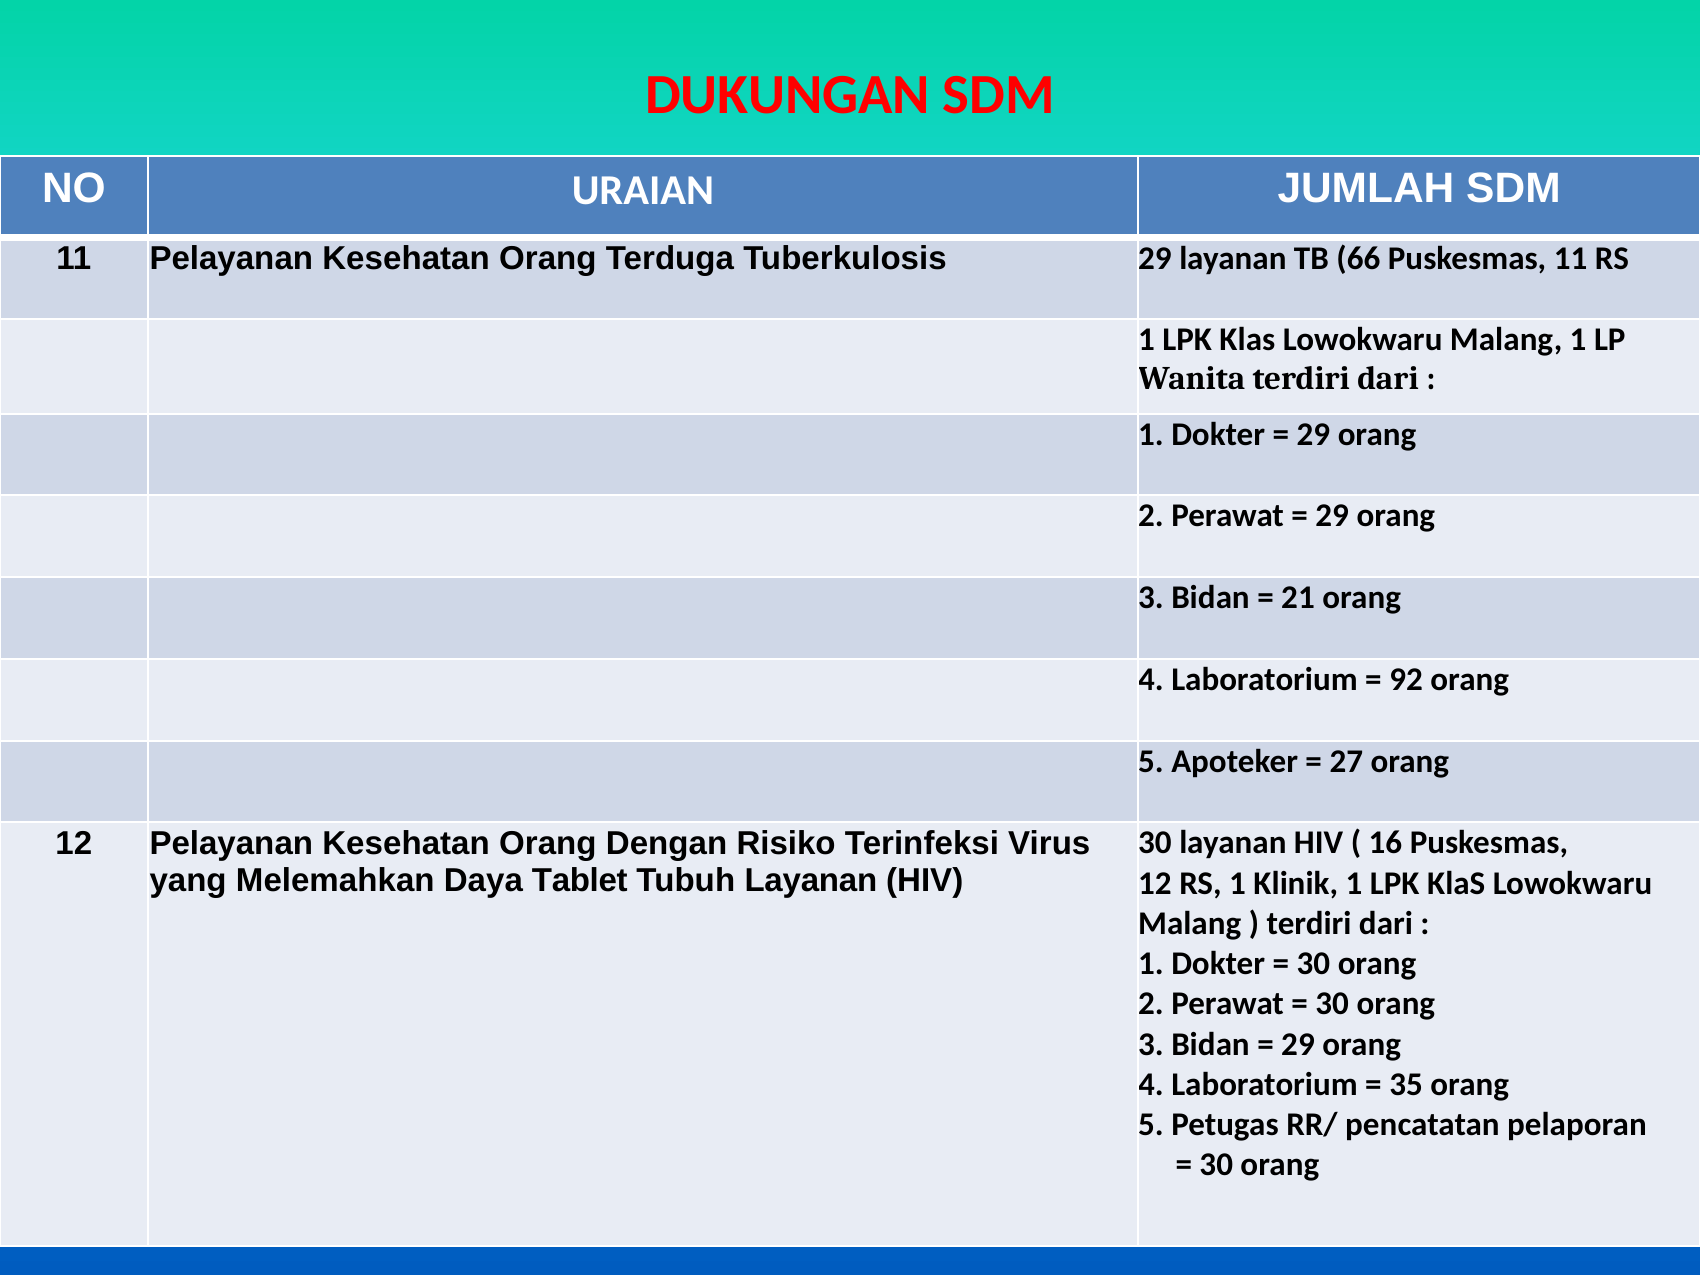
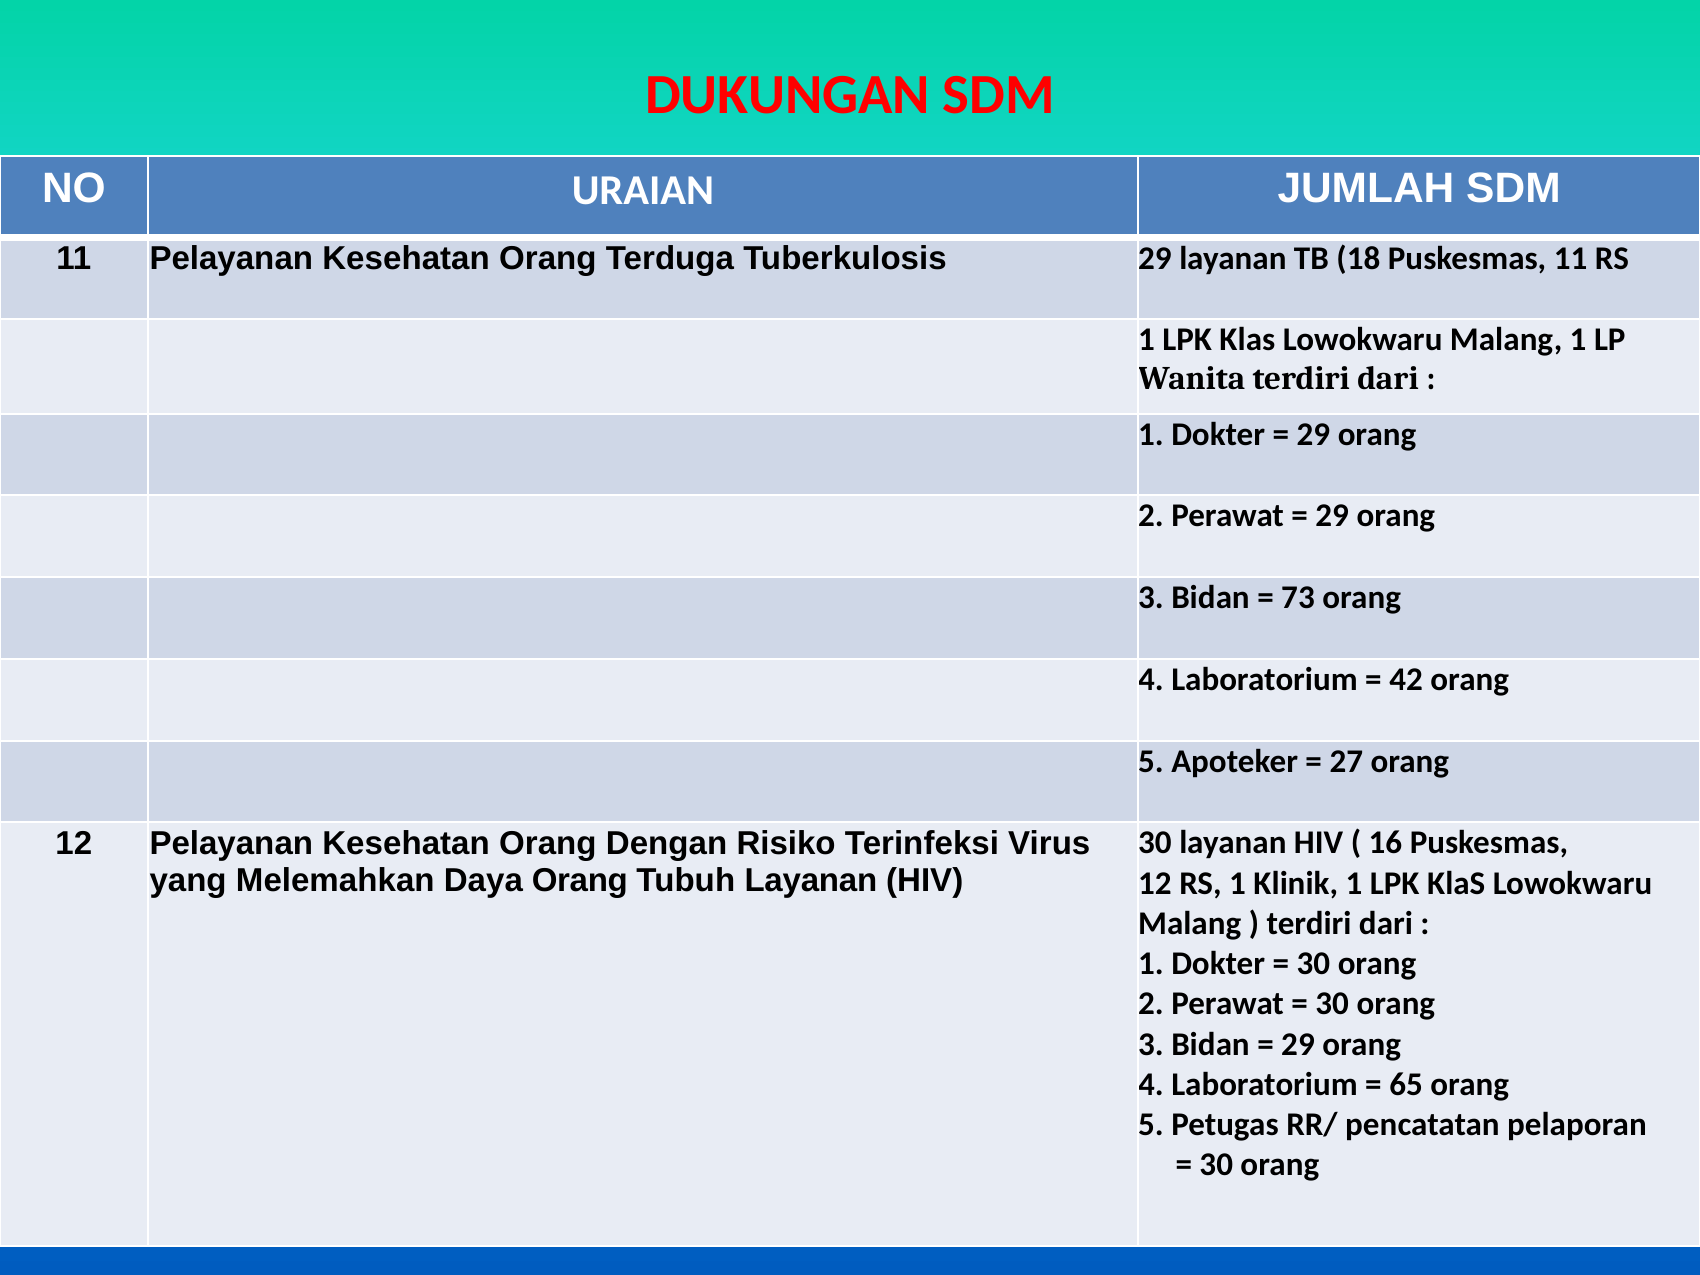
66: 66 -> 18 (1358, 258)
21: 21 -> 73 (1298, 598)
92: 92 -> 42 (1406, 679)
Daya Tablet: Tablet -> Orang (580, 881)
35: 35 -> 65 (1406, 1084)
